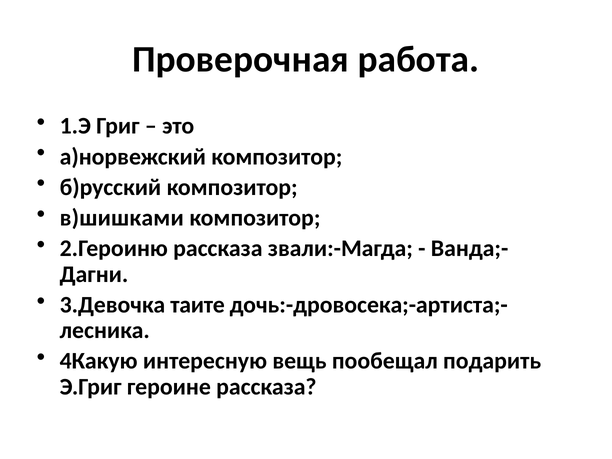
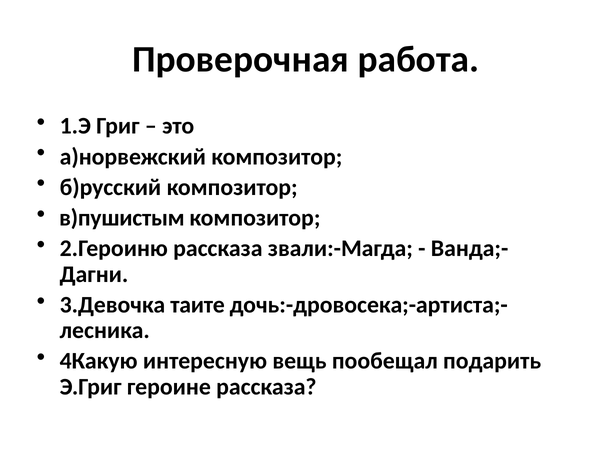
в)шишками: в)шишками -> в)пушистым (122, 218)
